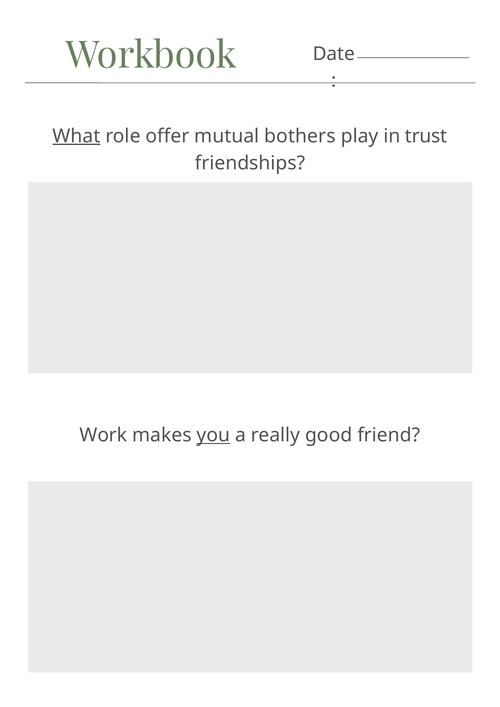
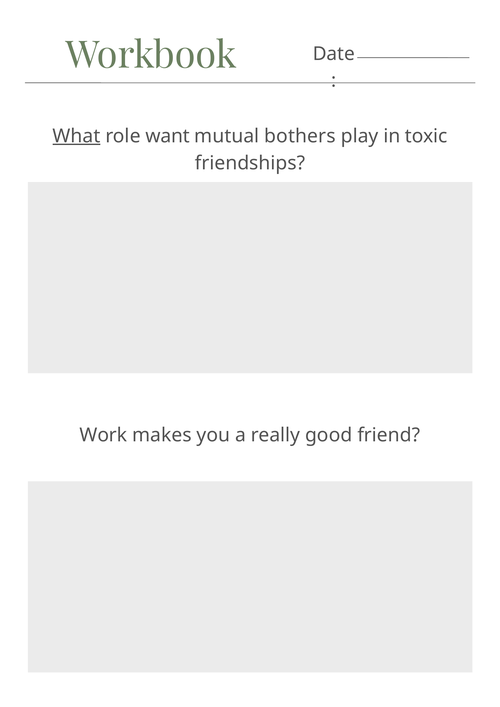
offer: offer -> want (168, 136)
trust: trust -> toxic (426, 136)
you underline: present -> none (213, 436)
